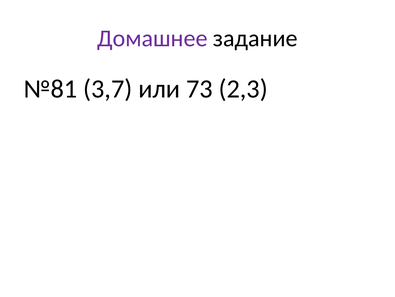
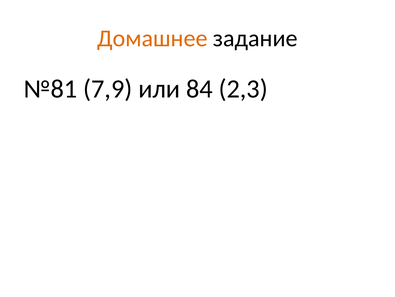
Домашнее colour: purple -> orange (152, 38)
3,7: 3,7 -> 7,9 (108, 89)
73: 73 -> 84 (199, 89)
